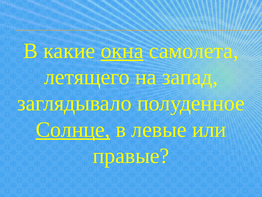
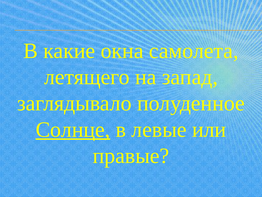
окна underline: present -> none (122, 51)
